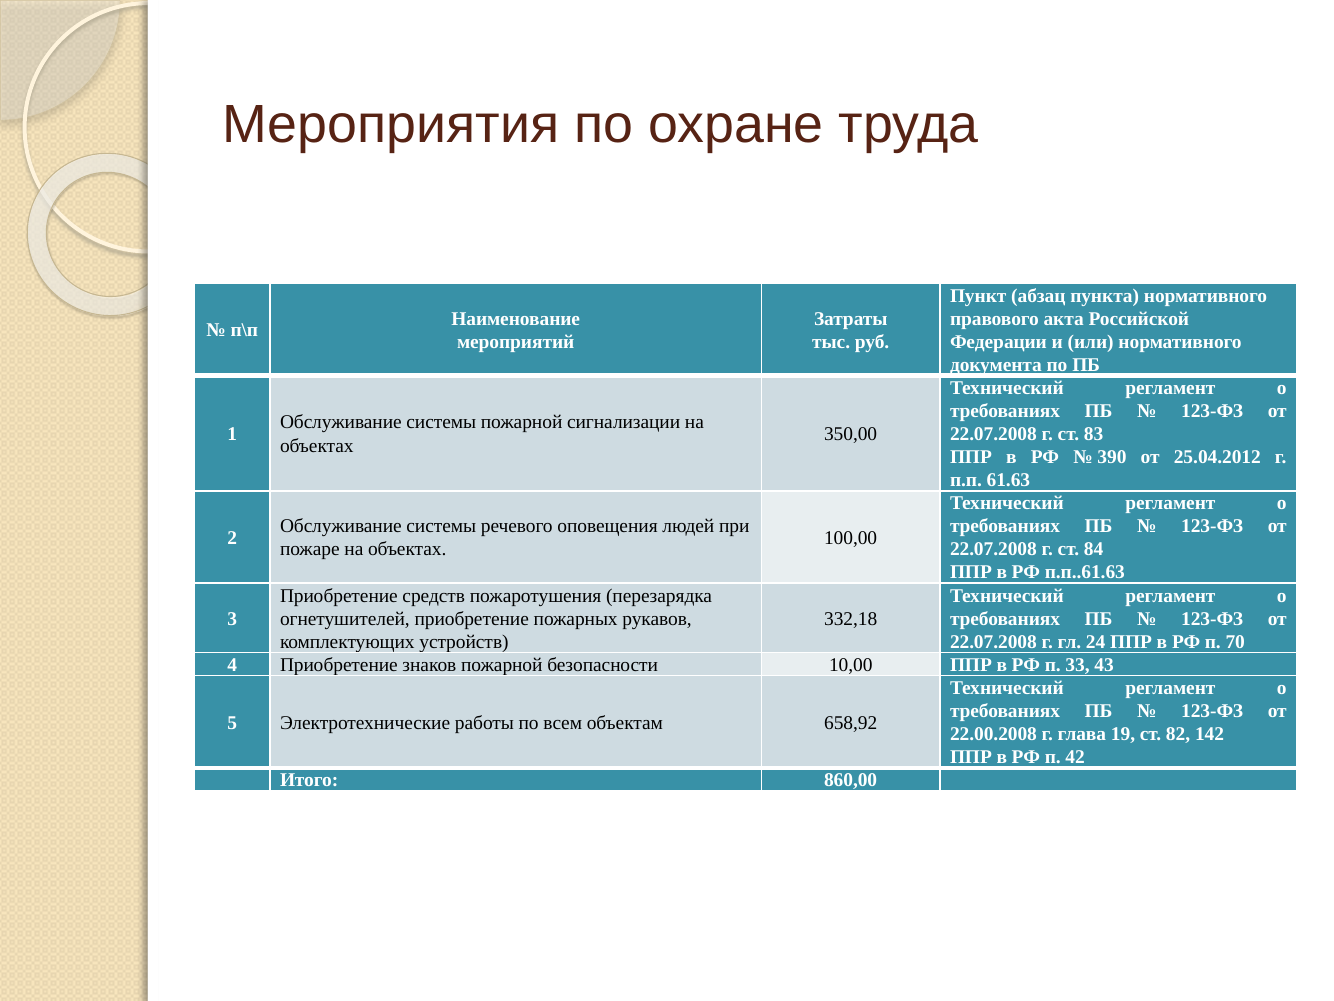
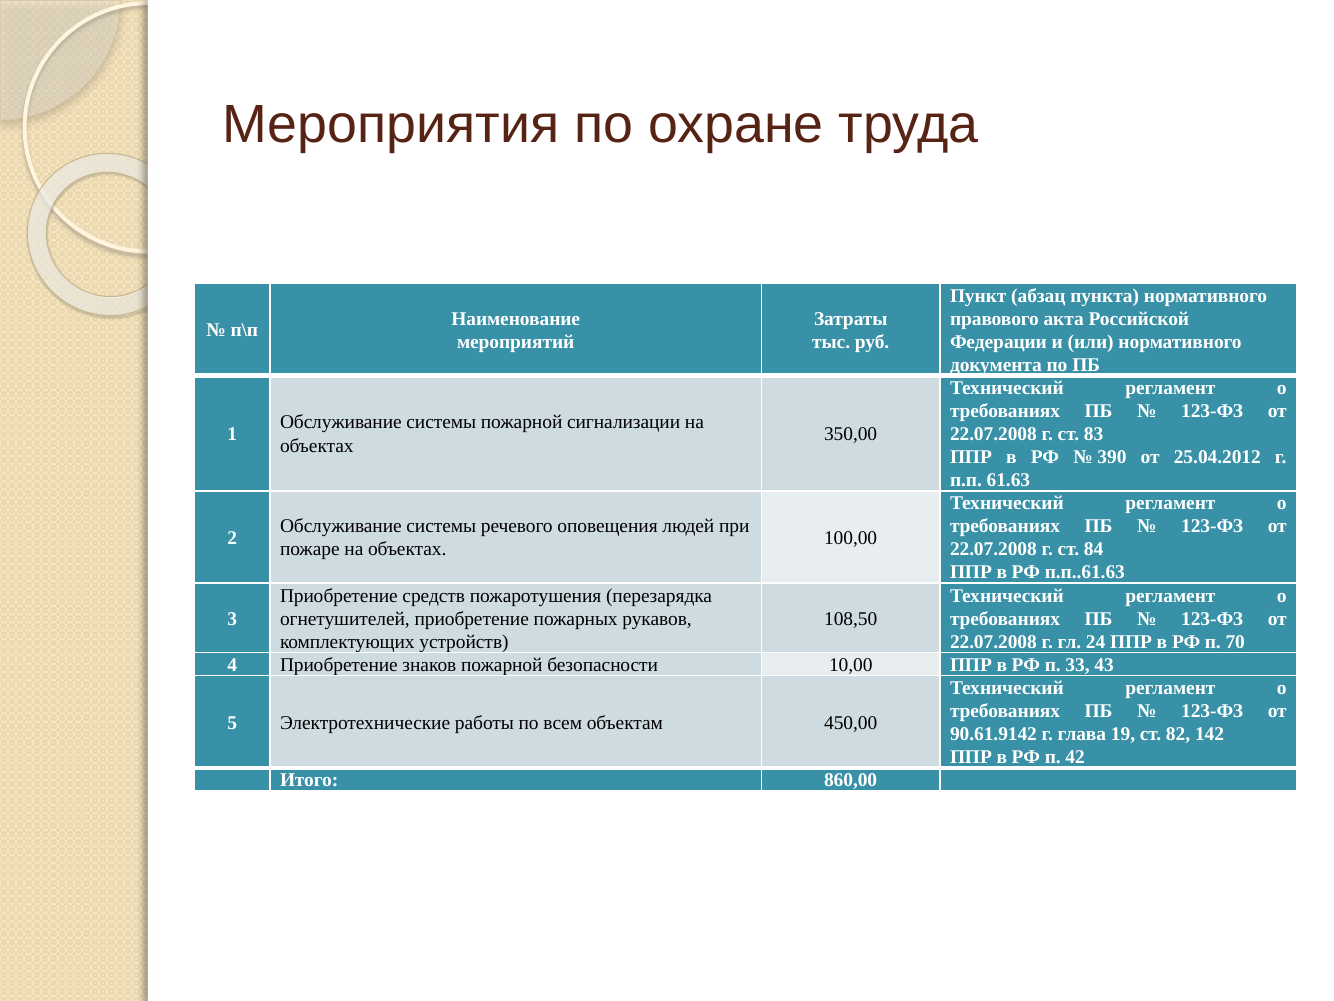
332,18: 332,18 -> 108,50 (851, 618)
658,92: 658,92 -> 450,00 (851, 722)
22.00.2008: 22.00.2008 -> 90.61.9142 (993, 734)
